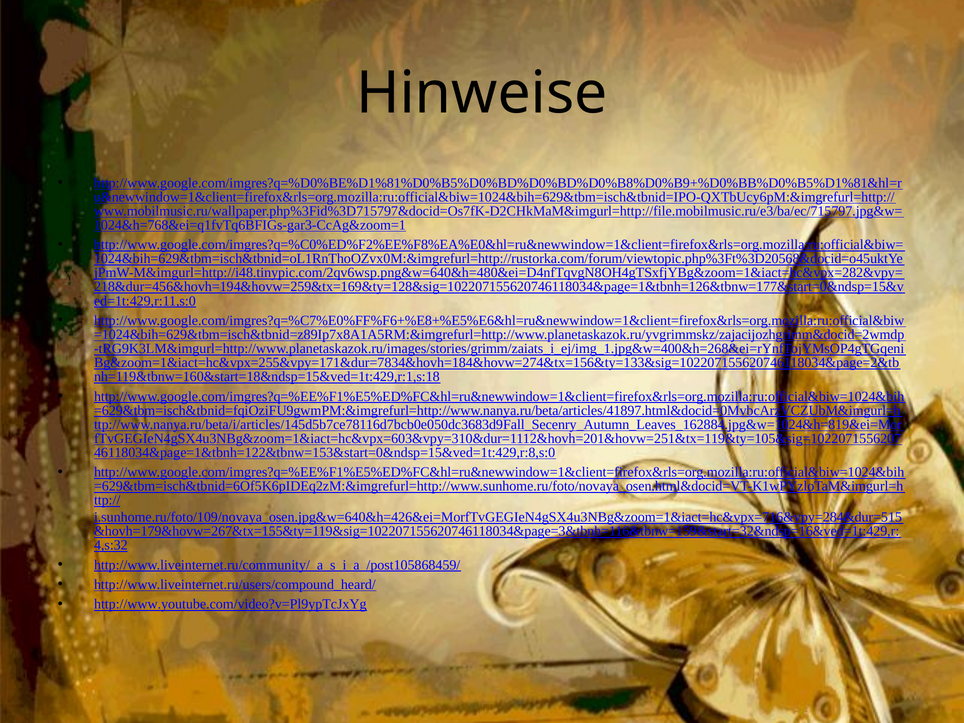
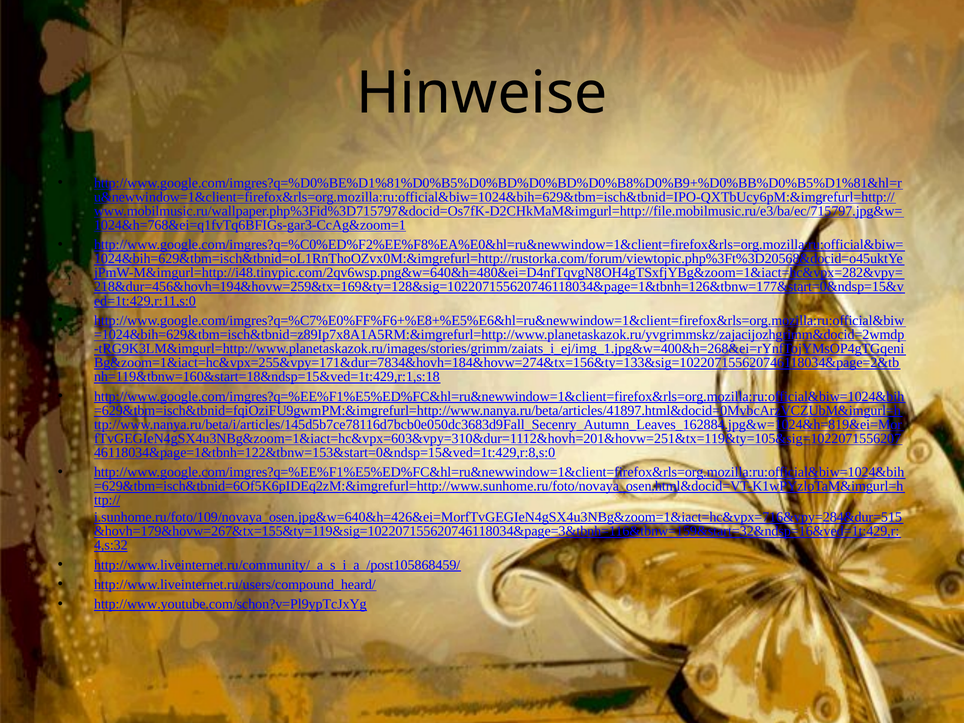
http://www.youtube.com/video?v=Pl9ypTcJxYg: http://www.youtube.com/video?v=Pl9ypTcJxYg -> http://www.youtube.com/schon?v=Pl9ypTcJxYg (230, 604)
